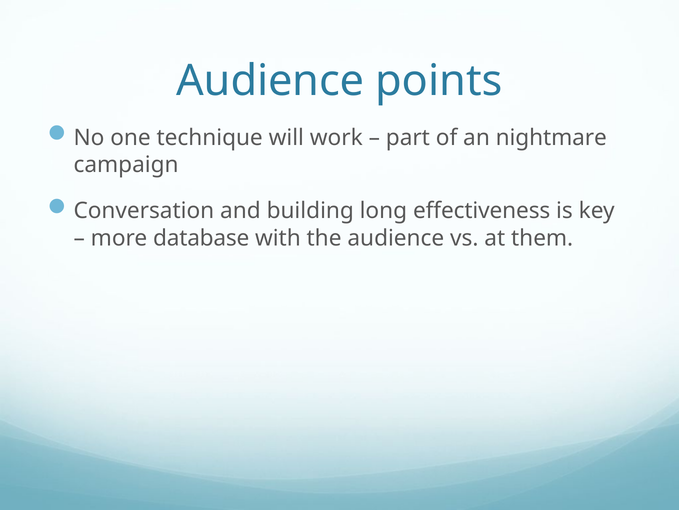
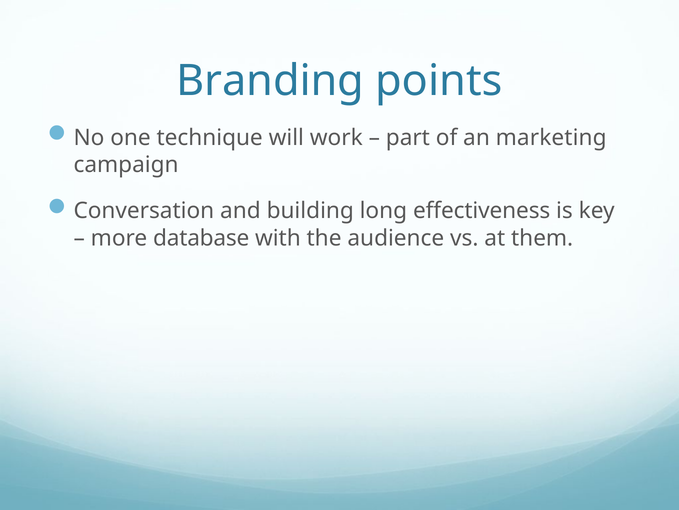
Audience: Audience -> Branding (270, 81)
nightmare: nightmare -> marketing (551, 137)
